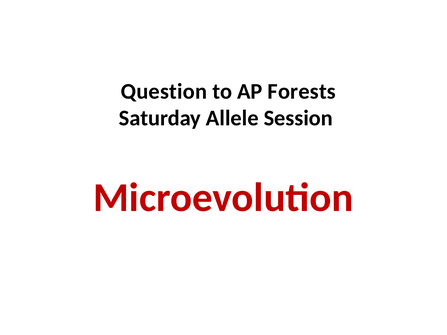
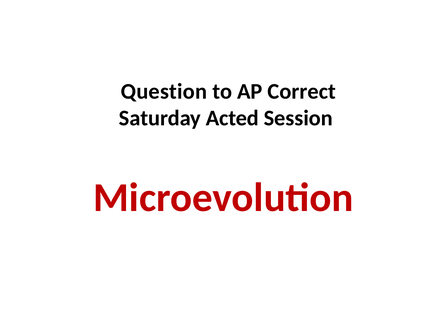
Forests: Forests -> Correct (302, 91)
Allele: Allele -> Acted (232, 118)
